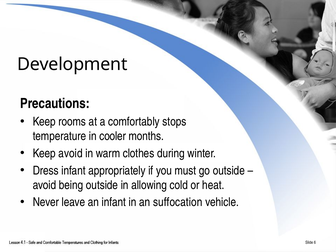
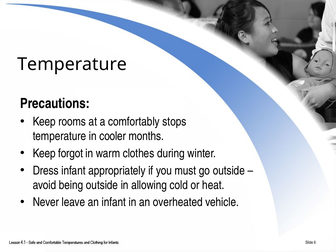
Development: Development -> Temperature (72, 64)
Keep avoid: avoid -> forgot (71, 153)
suffocation: suffocation -> overheated (178, 202)
